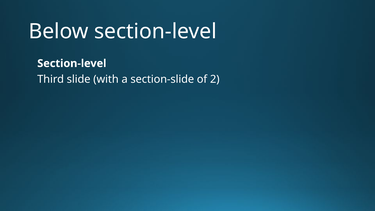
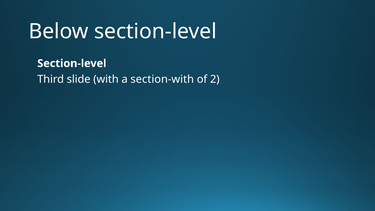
section-slide: section-slide -> section-with (162, 79)
